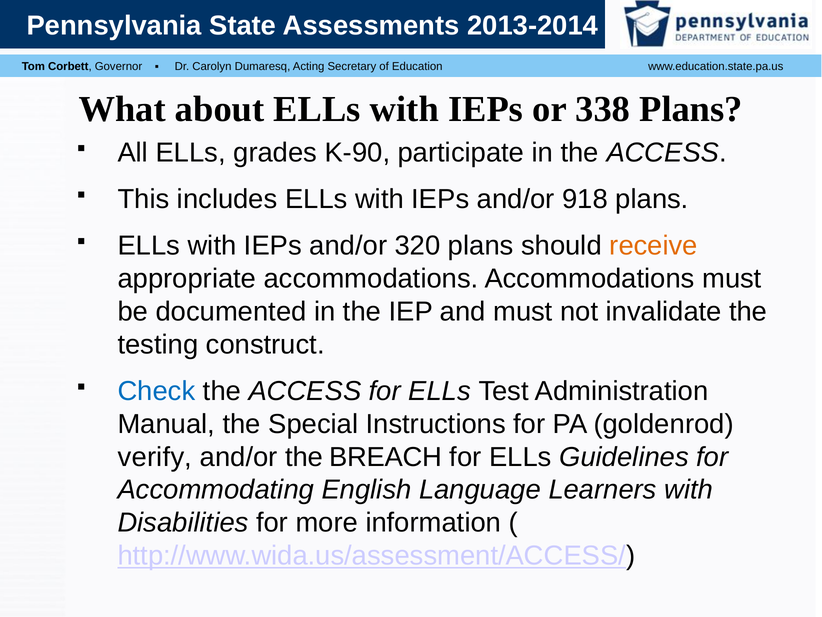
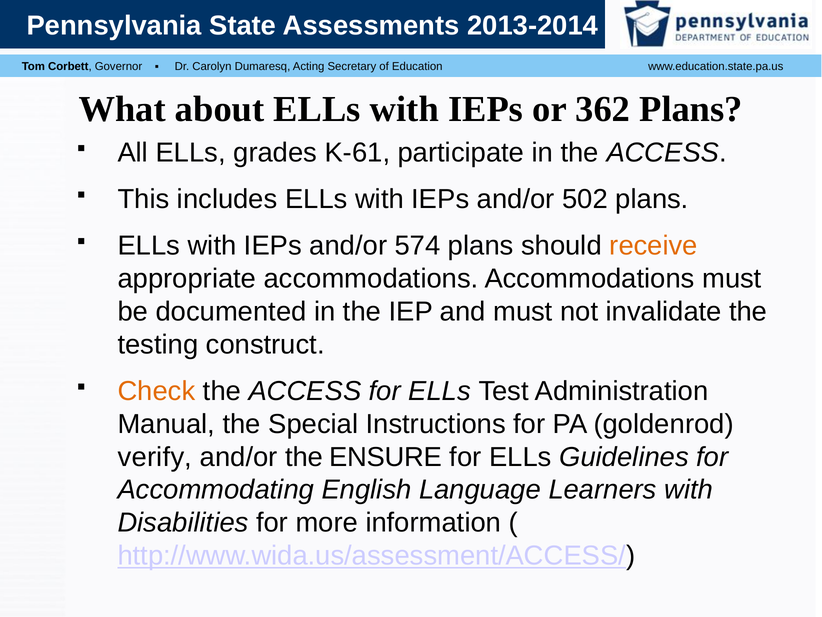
338: 338 -> 362 (603, 109)
K-90: K-90 -> K-61 (357, 153)
918: 918 -> 502 (585, 199)
320: 320 -> 574 (418, 246)
Check colour: blue -> orange (156, 391)
BREACH: BREACH -> ENSURE (386, 457)
